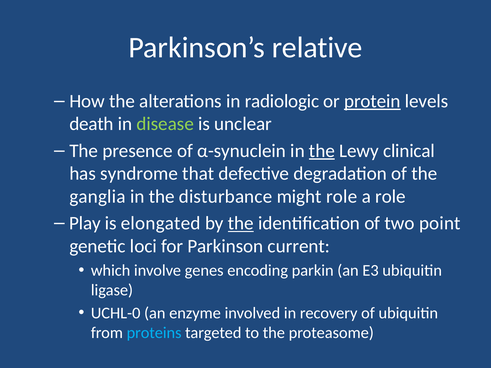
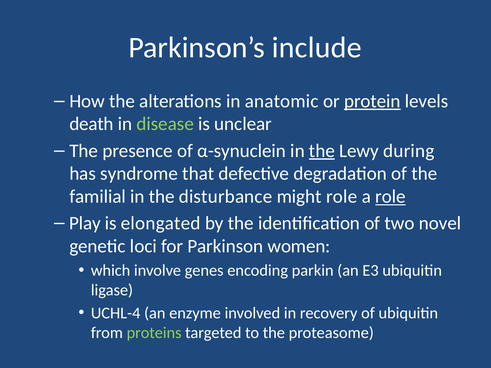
relative: relative -> include (317, 48)
radiologic: radiologic -> anatomic (282, 101)
clinical: clinical -> during (409, 151)
ganglia: ganglia -> familial (98, 197)
role underline: none -> present (390, 197)
the underline: present -> none (241, 223)
point: point -> novel (440, 223)
current: current -> women (299, 246)
UCHL-0: UCHL-0 -> UCHL-4 (116, 313)
proteins colour: light blue -> light green (154, 333)
